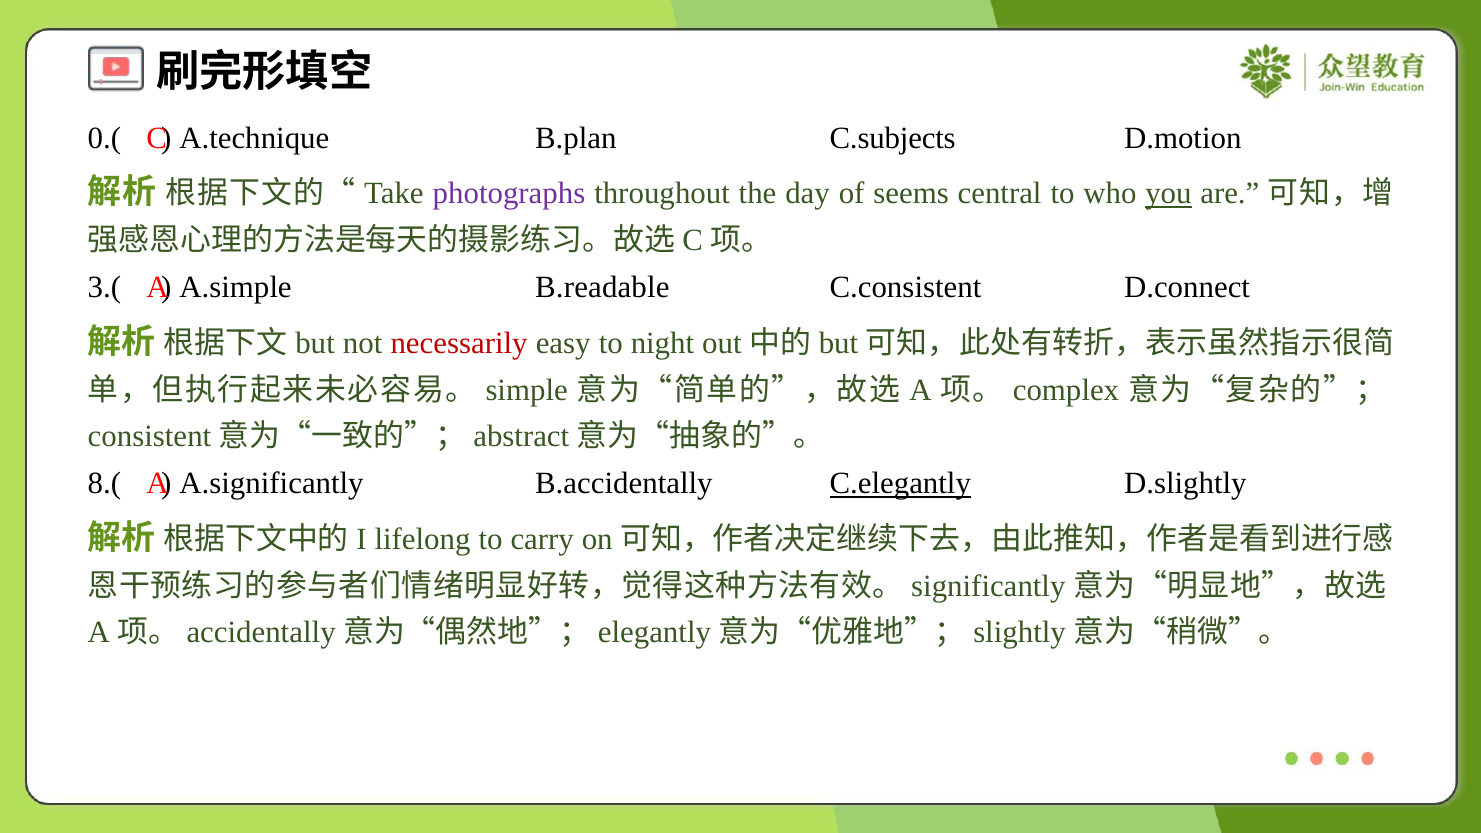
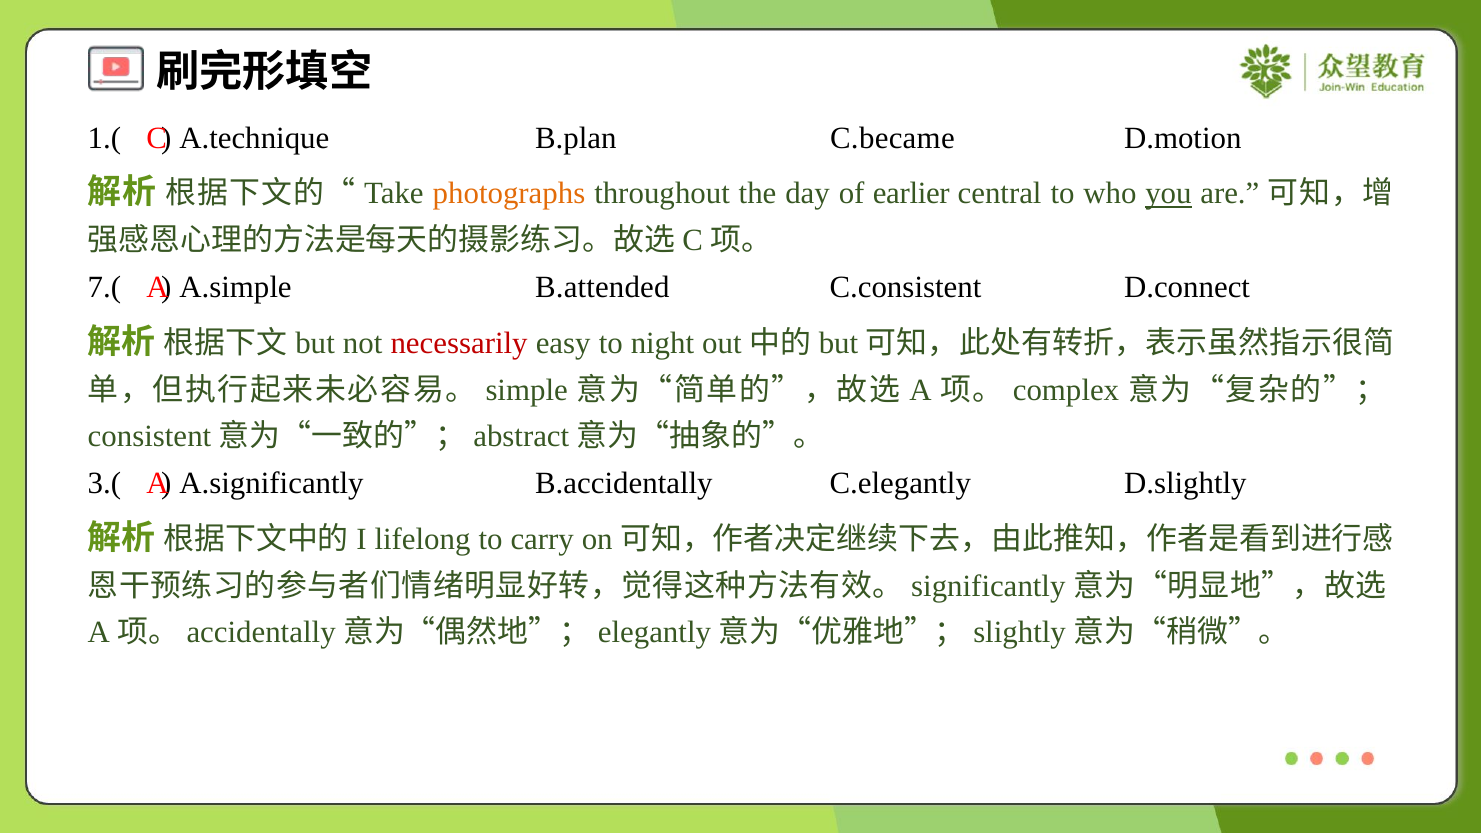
0.(: 0.( -> 1.( (104, 139)
C.subjects: C.subjects -> C.became (892, 139)
photographs colour: purple -> orange (509, 194)
seems: seems -> earlier (911, 194)
3.(: 3.( -> 7.( (104, 288)
B.readable: B.readable -> B.attended (602, 288)
8.(: 8.( -> 3.( (104, 484)
C.elegantly underline: present -> none (900, 484)
